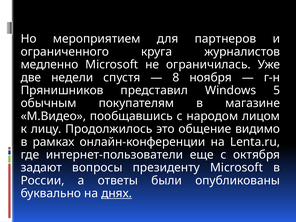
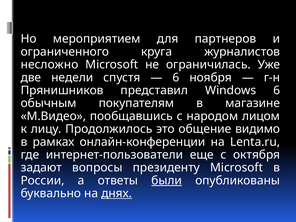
медленно: медленно -> несложно (49, 65)
8: 8 -> 6 (176, 77)
Windows 5: 5 -> 6 (277, 90)
были underline: none -> present (167, 181)
